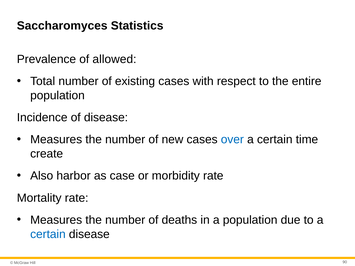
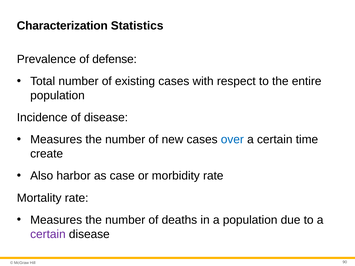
Saccharomyces: Saccharomyces -> Characterization (62, 26)
allowed: allowed -> defense (115, 59)
certain colour: blue -> purple (48, 234)
